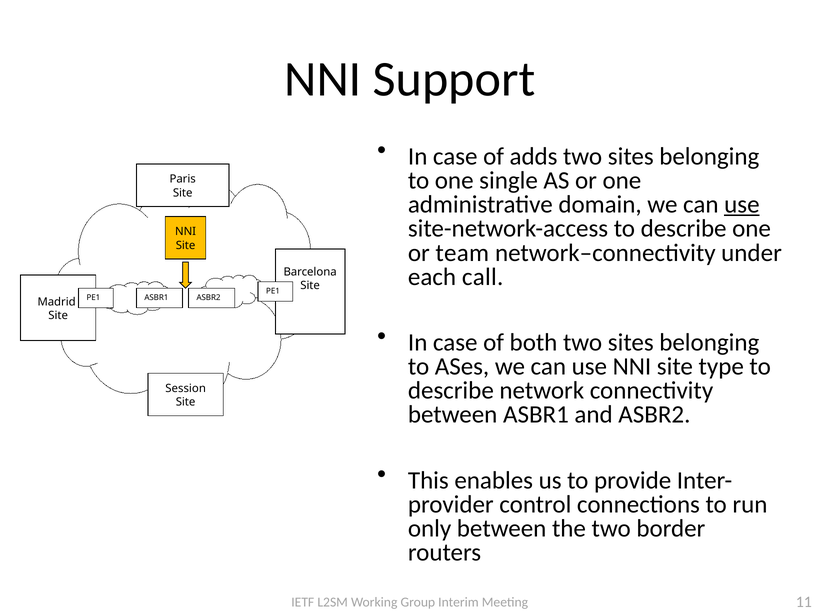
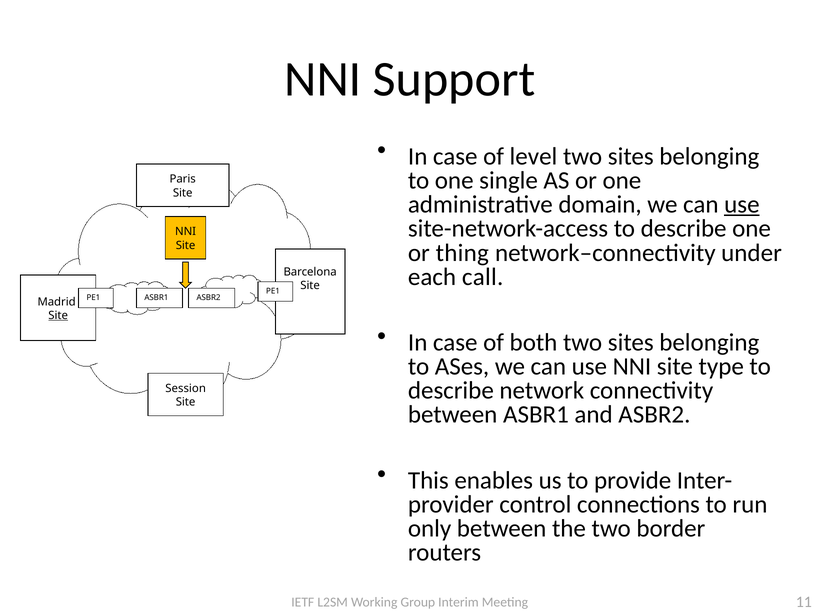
adds: adds -> level (533, 157)
team: team -> thing (462, 253)
Site underline: none -> present (58, 315)
